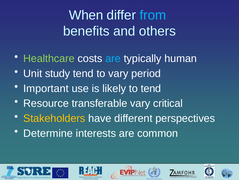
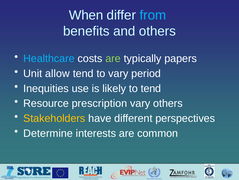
Healthcare colour: light green -> light blue (49, 58)
are colour: light blue -> light green (113, 58)
human: human -> papers (181, 58)
study: study -> allow (57, 73)
Important: Important -> Inequities (46, 88)
transferable: transferable -> prescription (99, 103)
vary critical: critical -> others (168, 103)
